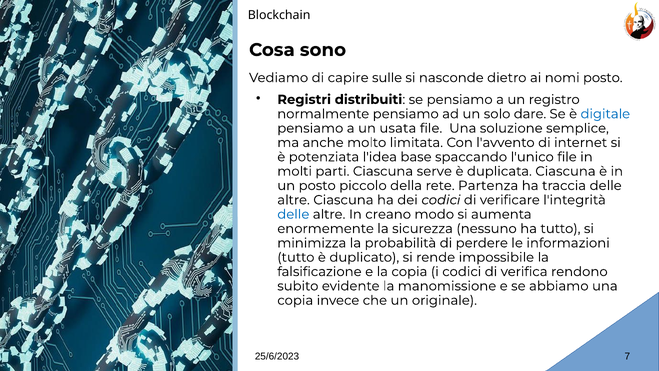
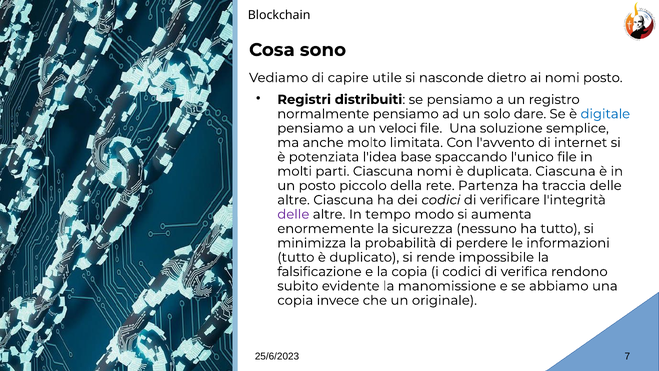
sulle: sulle -> utile (387, 78)
usata: usata -> veloci (398, 128)
Ciascuna serve: serve -> nomi (434, 171)
delle colour: blue -> purple (293, 214)
creano: creano -> tempo (388, 214)
